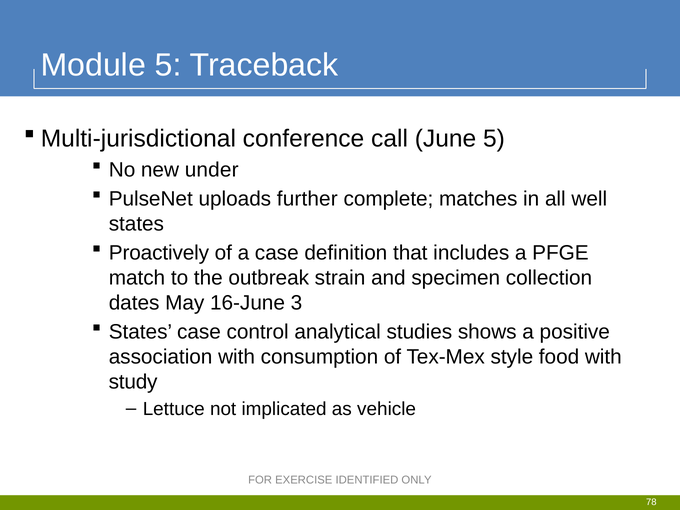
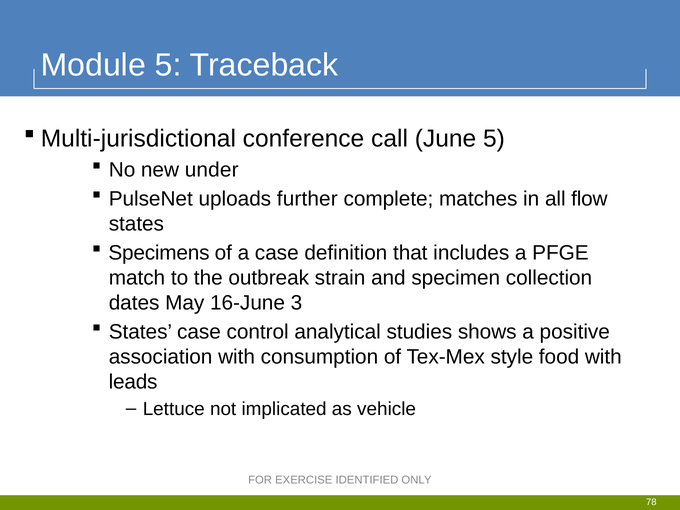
well: well -> flow (589, 199)
Proactively: Proactively -> Specimens (159, 253)
study: study -> leads (133, 382)
